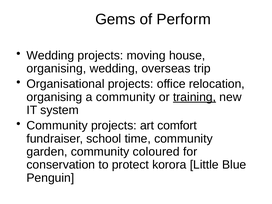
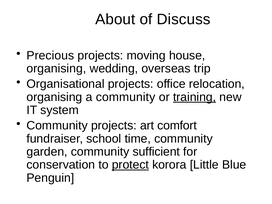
Gems: Gems -> About (115, 19)
Perform: Perform -> Discuss (184, 19)
Wedding: Wedding -> Precious (50, 55)
coloured: coloured -> sufficient (156, 152)
protect underline: none -> present (130, 165)
